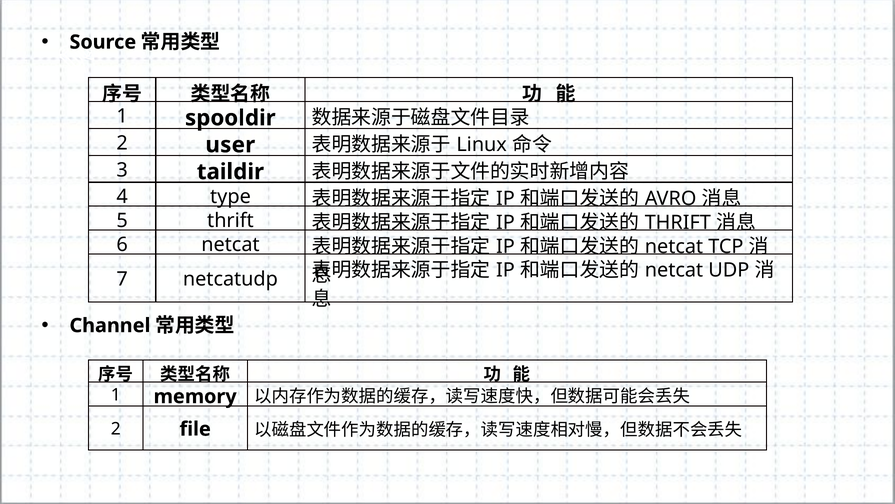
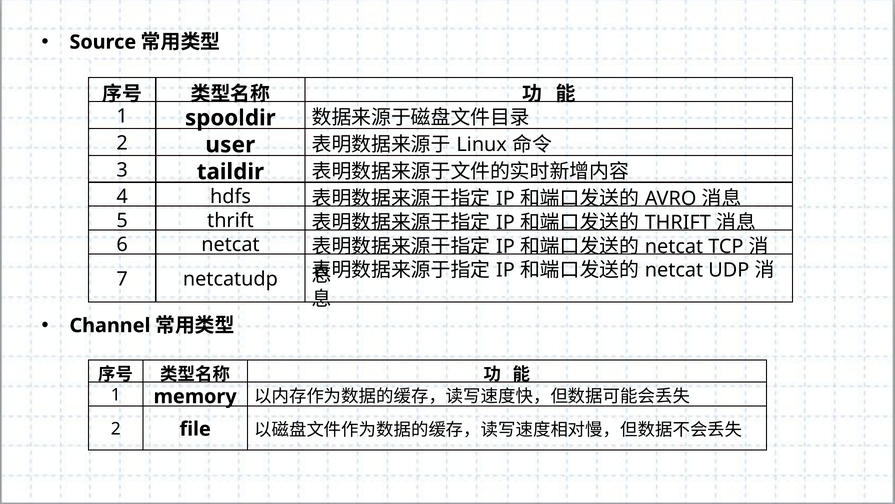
type: type -> hdfs (230, 197)
